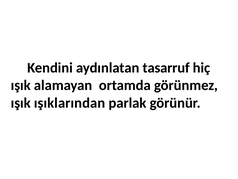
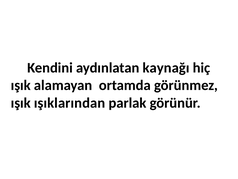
tasarruf: tasarruf -> kaynağı (166, 68)
